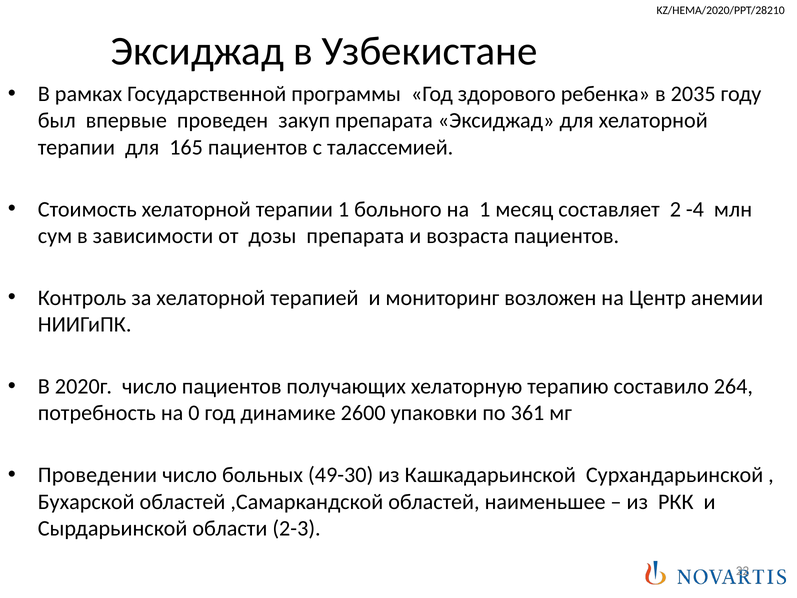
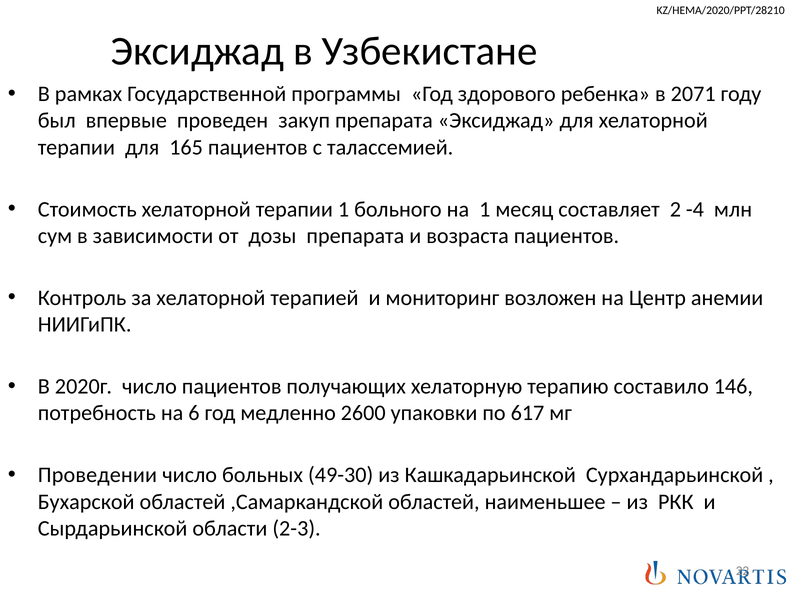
2035: 2035 -> 2071 (693, 94)
264: 264 -> 146 (733, 386)
0: 0 -> 6 (194, 413)
динамике: динамике -> медленно (288, 413)
361: 361 -> 617 (527, 413)
